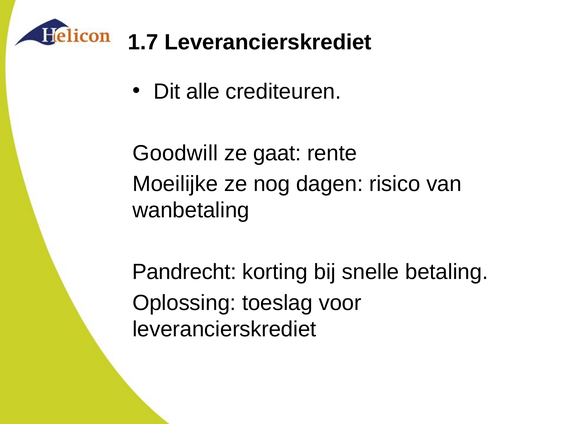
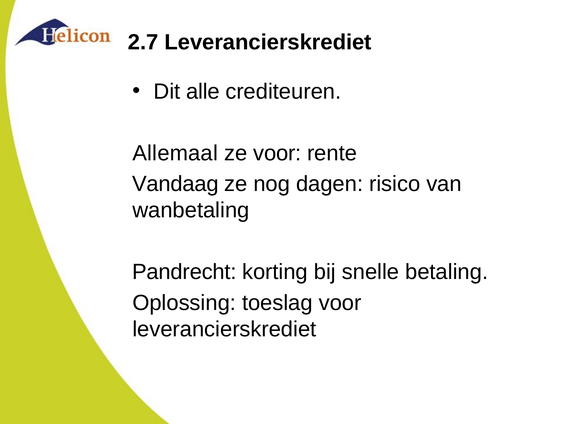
1.7: 1.7 -> 2.7 (143, 42)
Goodwill: Goodwill -> Allemaal (175, 153)
ze gaat: gaat -> voor (277, 153)
Moeilijke: Moeilijke -> Vandaag (175, 184)
